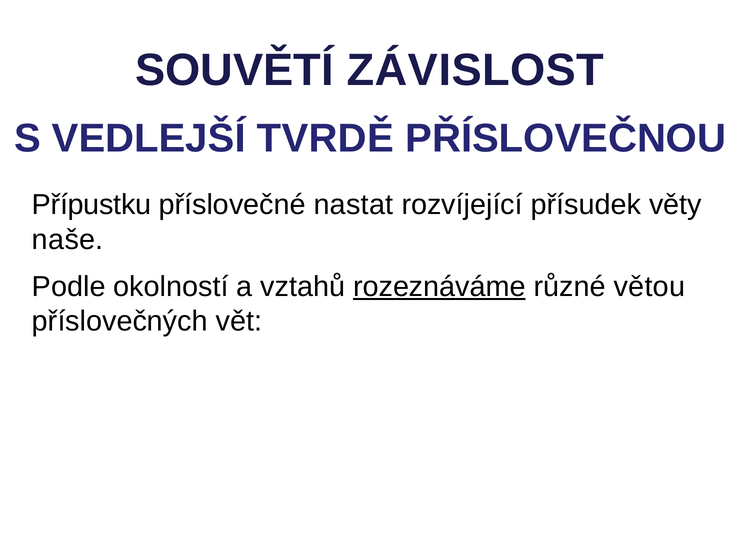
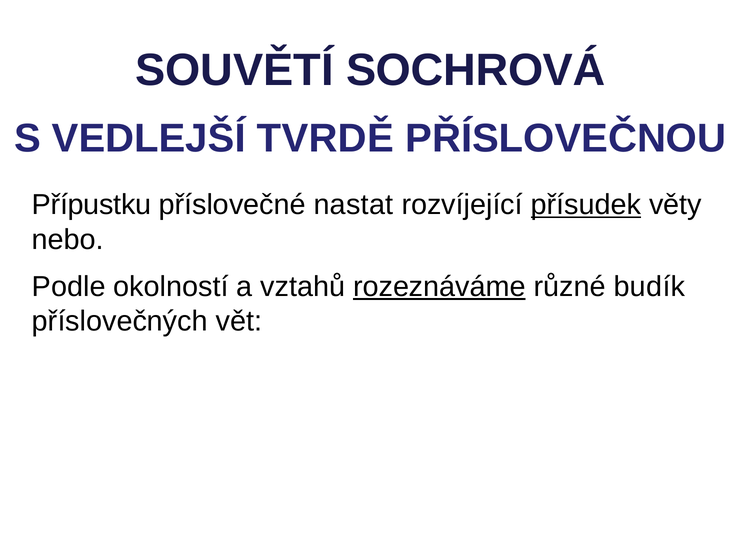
ZÁVISLOST: ZÁVISLOST -> SOCHROVÁ (476, 70)
přísudek underline: none -> present (586, 205)
naše: naše -> nebo (68, 239)
větou: větou -> budík (649, 286)
